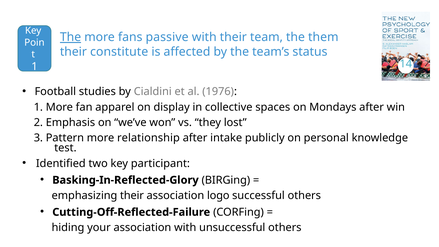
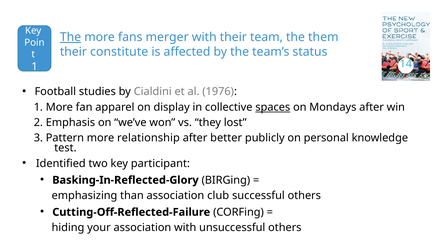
passive: passive -> merger (167, 37)
spaces underline: none -> present (273, 107)
intake: intake -> better (226, 138)
emphasizing their: their -> than (132, 195)
logo: logo -> club (218, 195)
